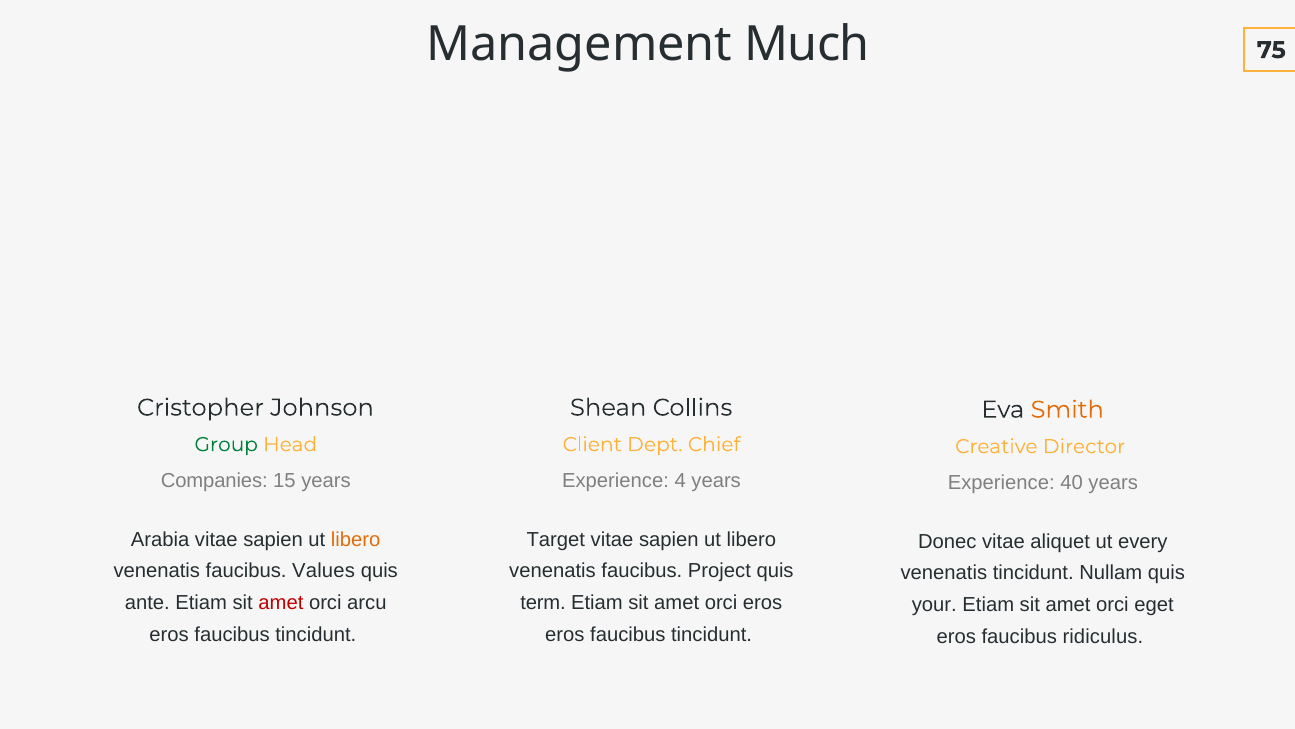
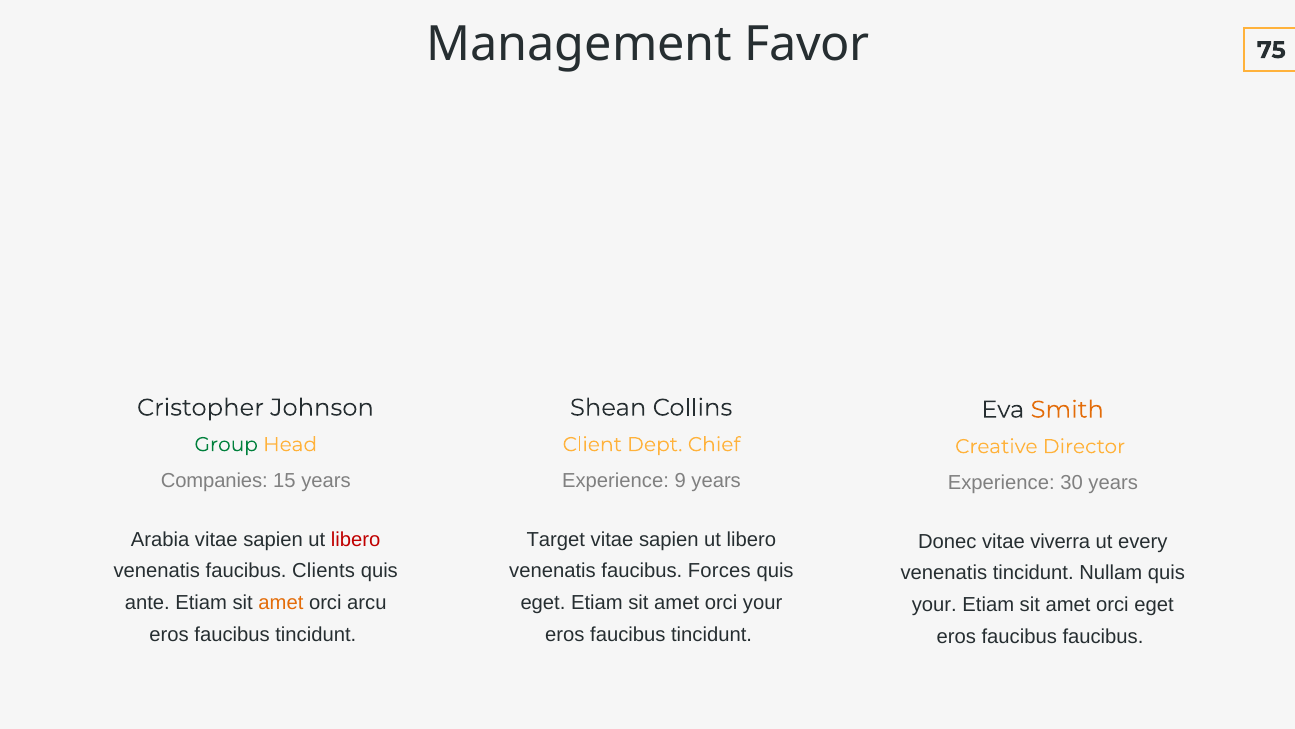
Much: Much -> Favor (807, 45)
4: 4 -> 9 (680, 481)
40: 40 -> 30 (1072, 483)
libero colour: orange -> red (356, 539)
aliquet: aliquet -> viverra (1060, 541)
Values: Values -> Clients (324, 571)
Project: Project -> Forces (719, 571)
amet colour: red -> orange (281, 602)
term: term -> eget (543, 602)
orci eros: eros -> your (763, 602)
faucibus ridiculus: ridiculus -> faucibus (1103, 636)
